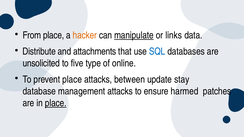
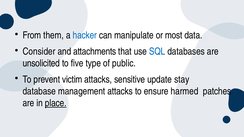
From place: place -> them (54, 35)
hacker colour: orange -> blue (85, 35)
manipulate underline: present -> none (134, 35)
links: links -> most (174, 35)
Distribute: Distribute -> Consider (39, 52)
online: online -> public (124, 63)
prevent place: place -> victim (72, 80)
between: between -> sensitive (130, 80)
